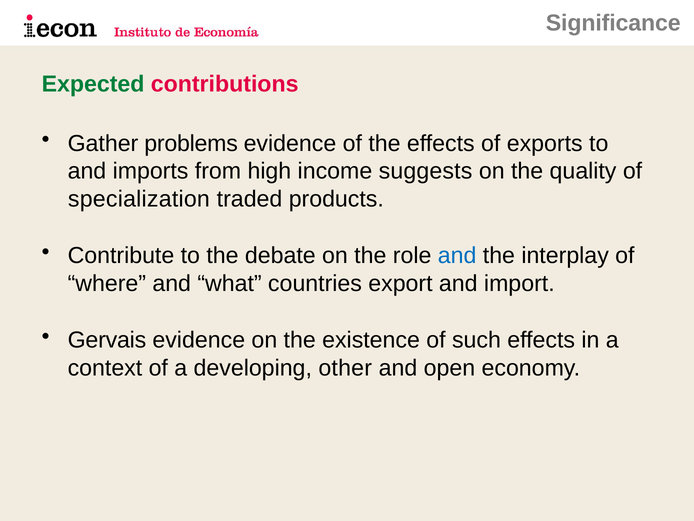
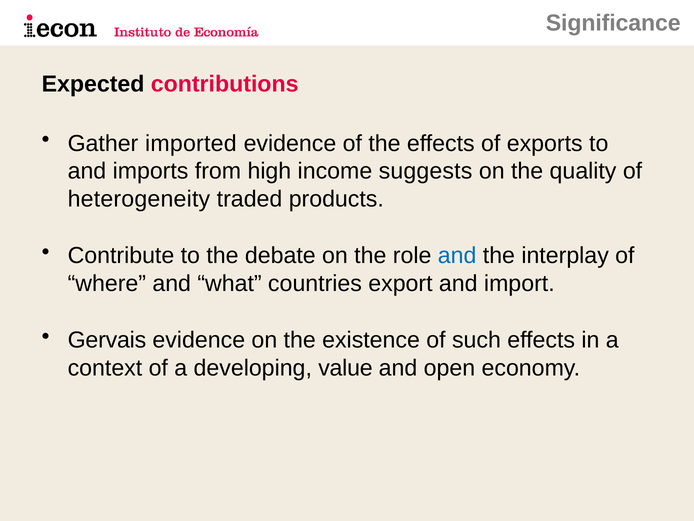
Expected colour: green -> black (93, 84)
problems: problems -> imported (191, 143)
specialization: specialization -> heterogeneity (139, 199)
other: other -> value (345, 368)
